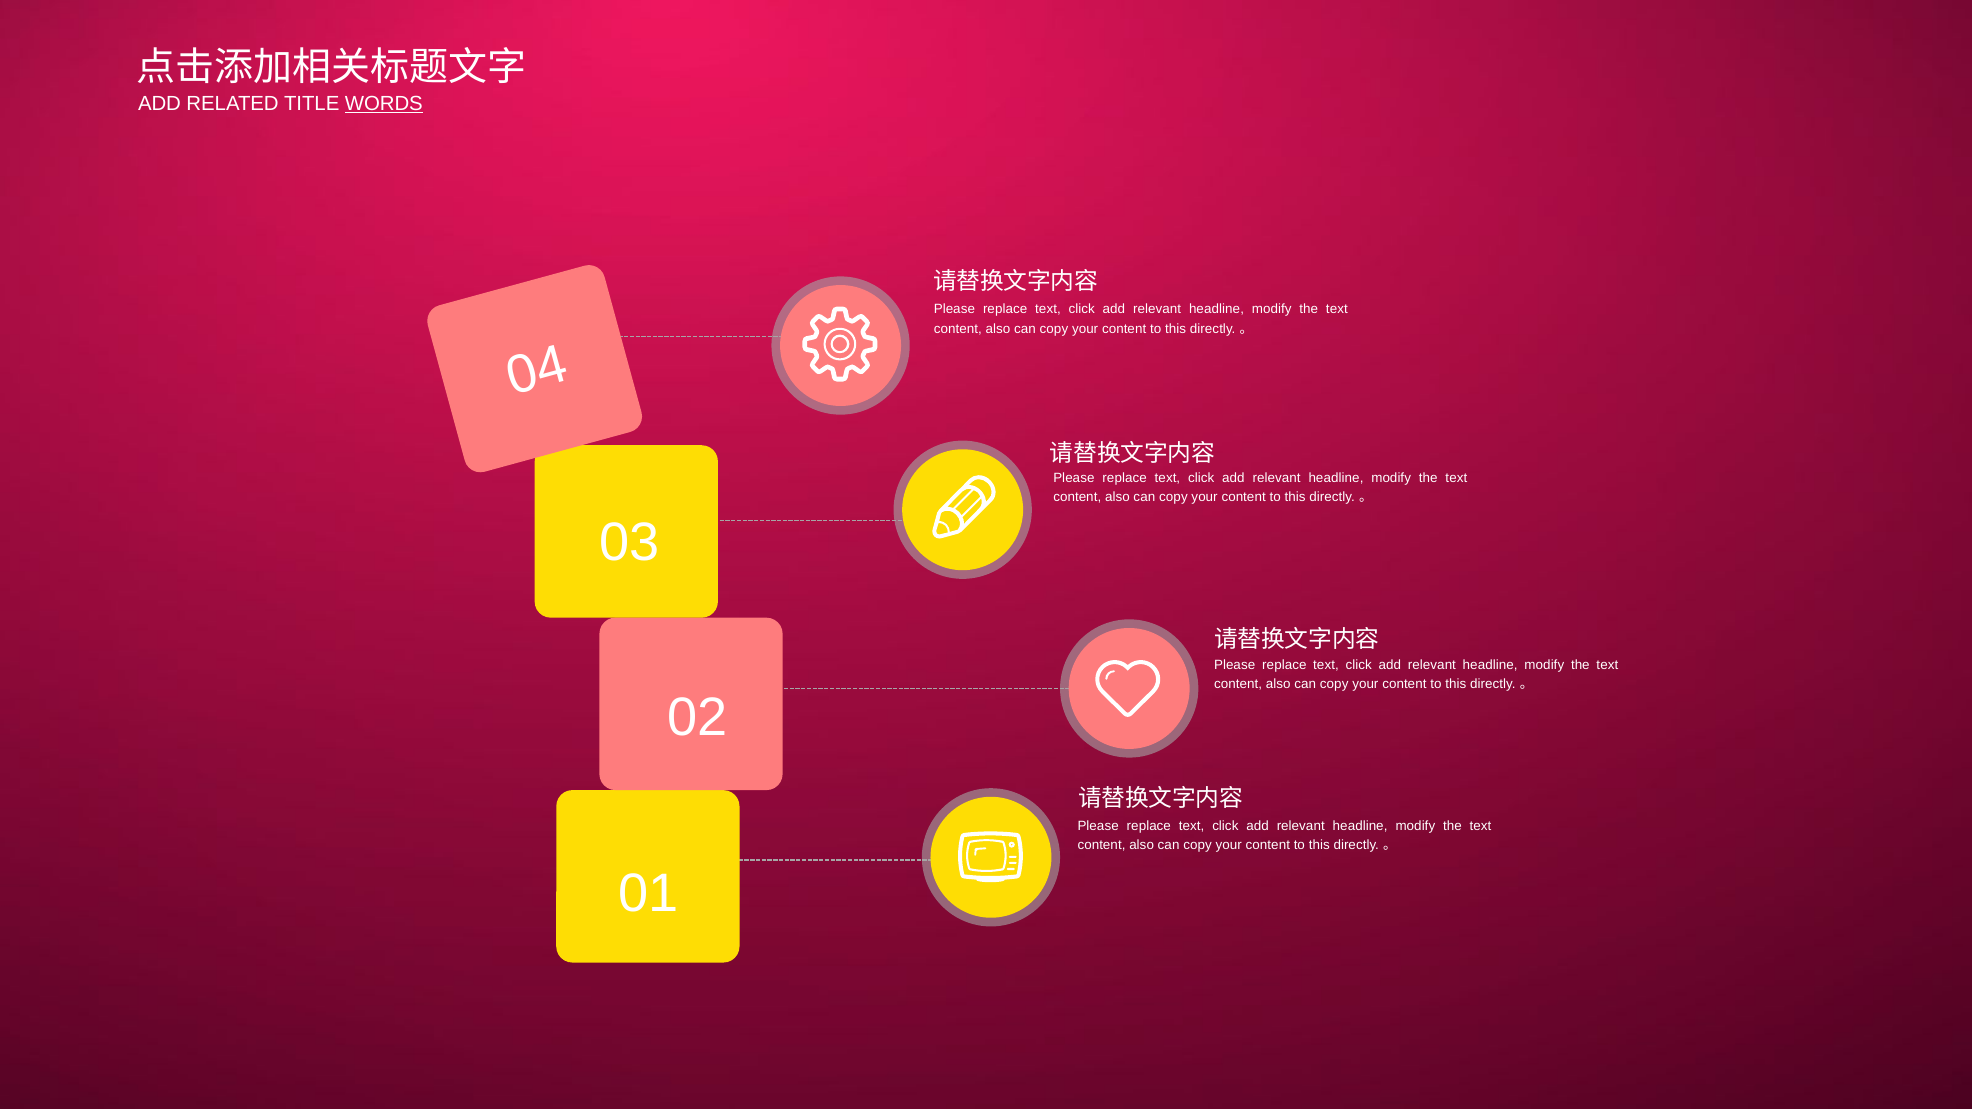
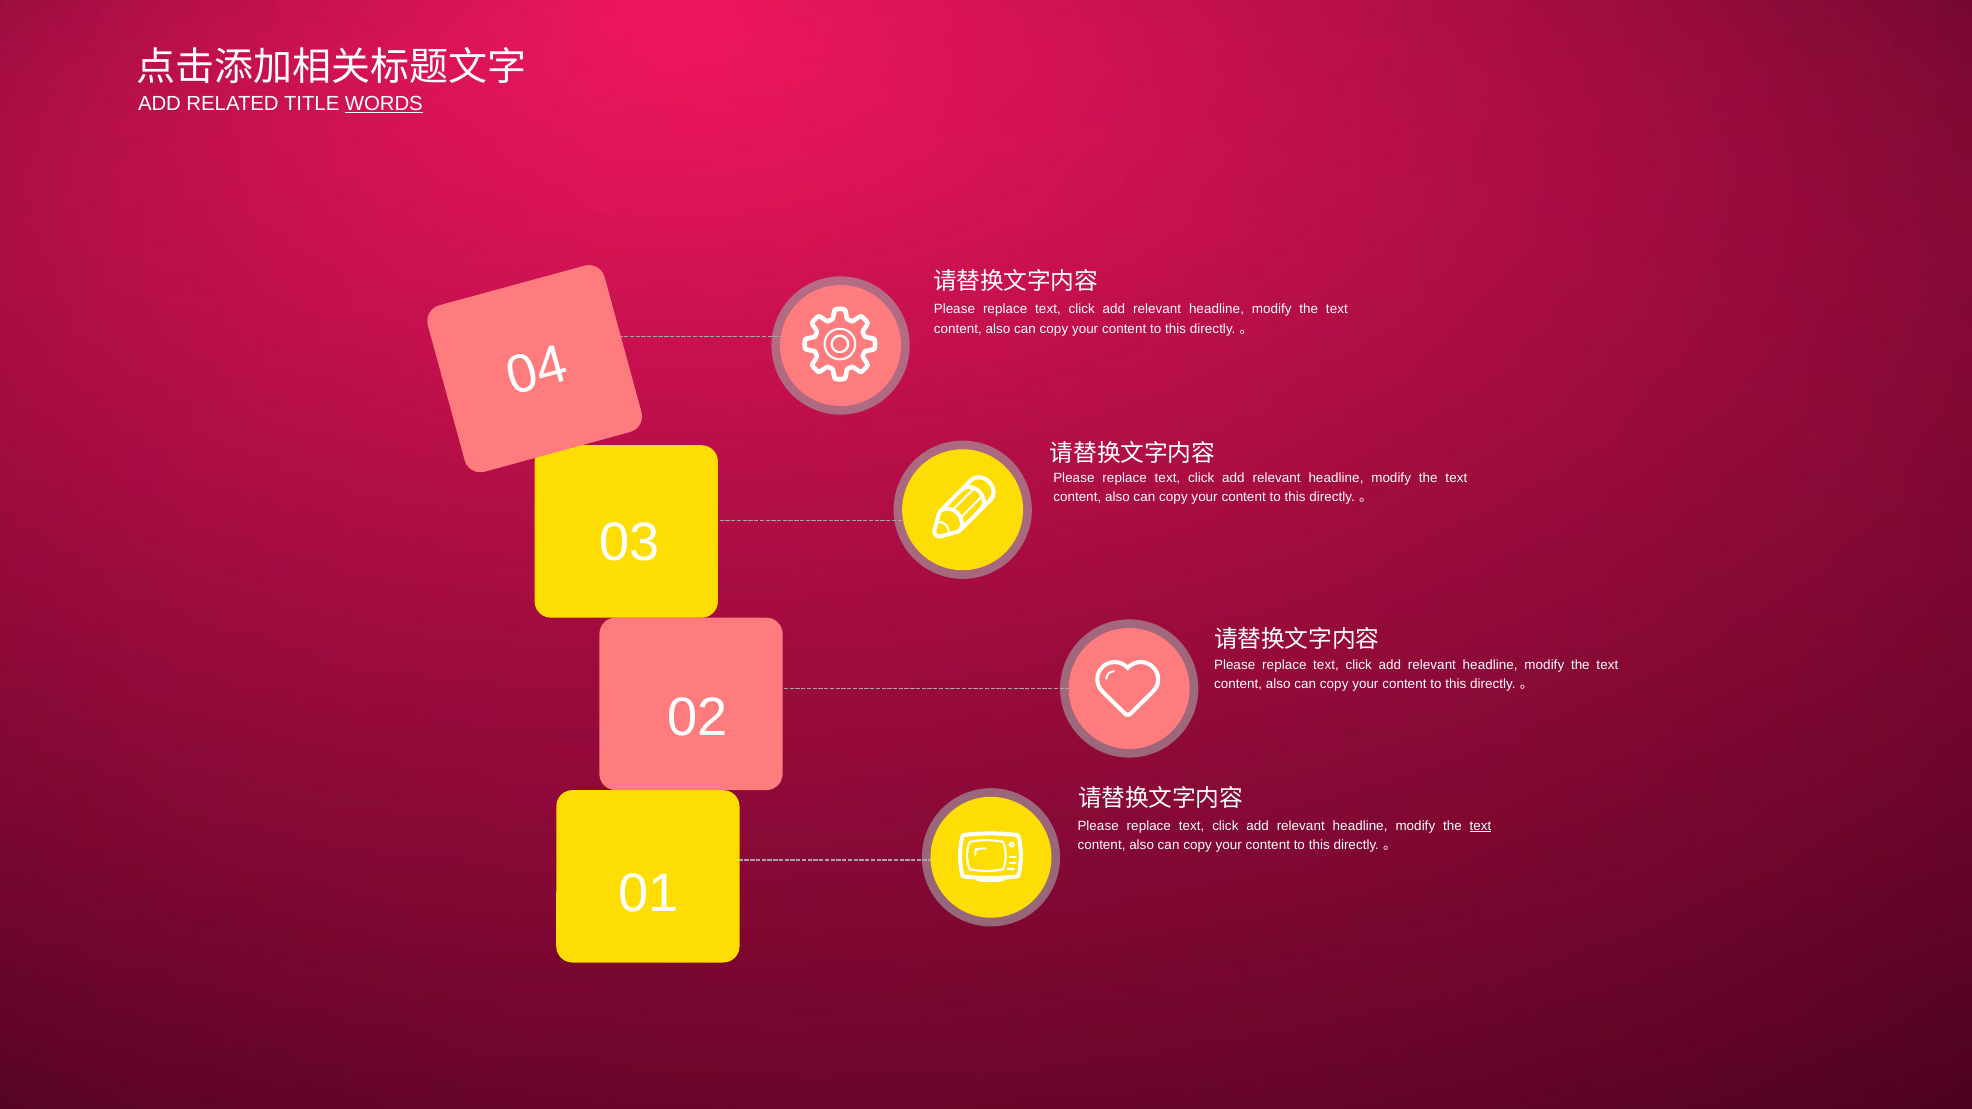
text underline: none -> present (1481, 826)
